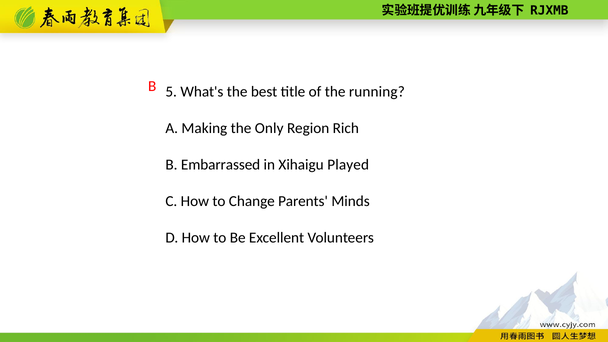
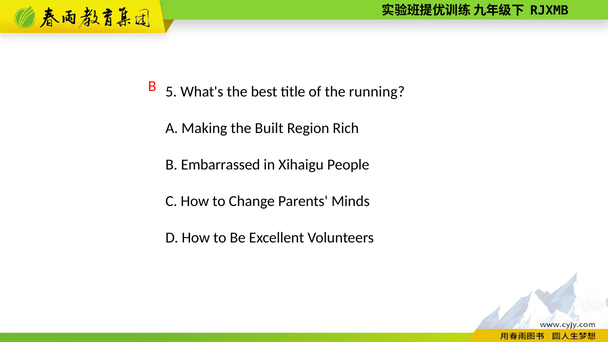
Only: Only -> Built (269, 128)
Played: Played -> People (348, 165)
